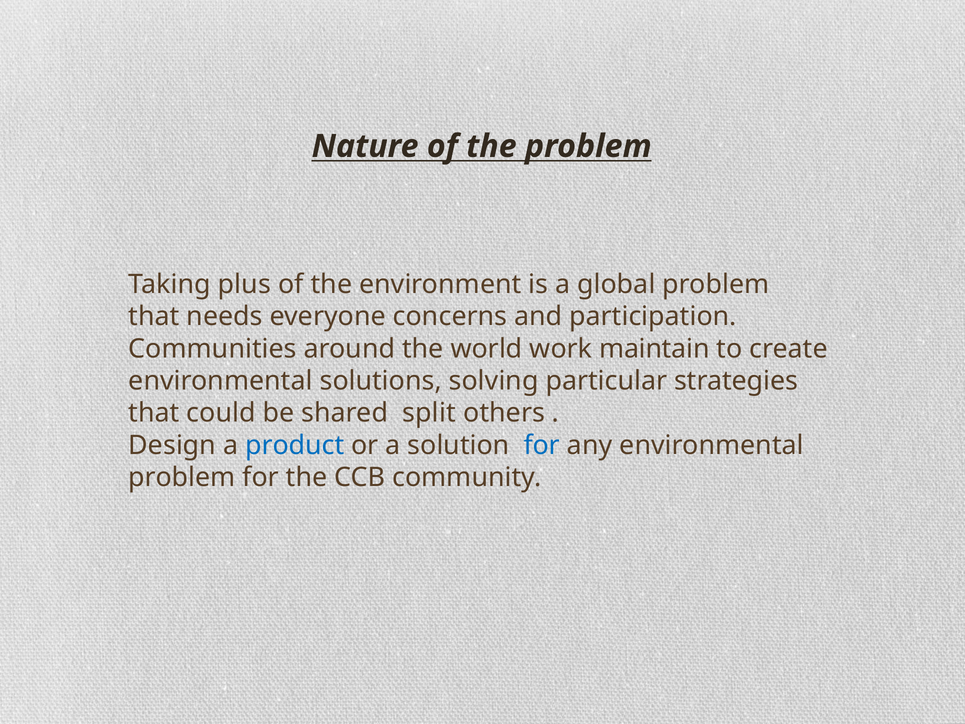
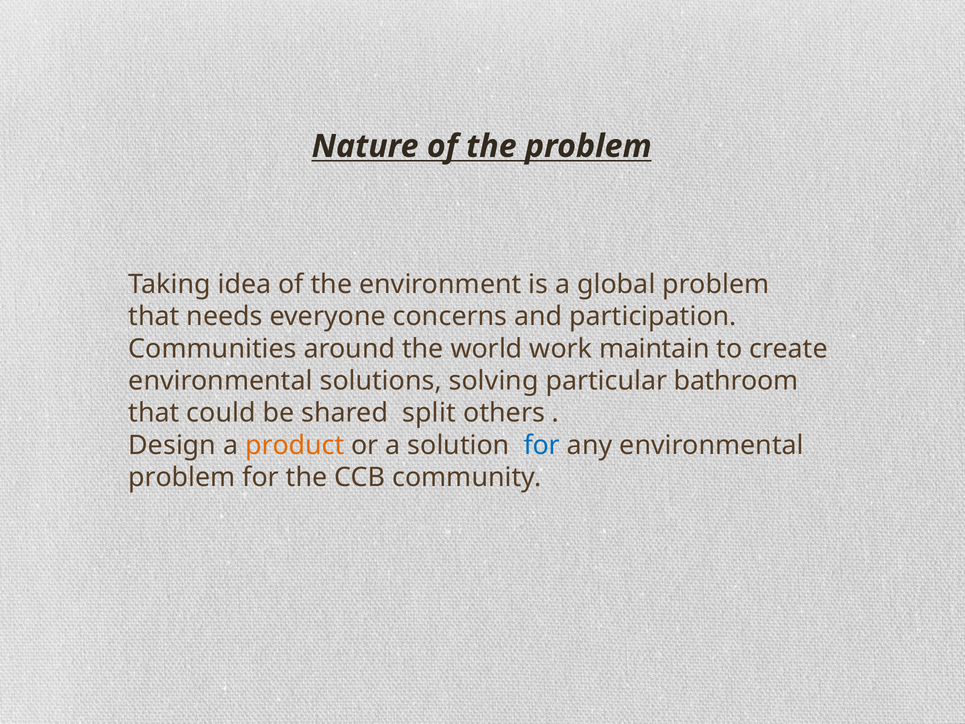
plus: plus -> idea (244, 284)
strategies: strategies -> bathroom (736, 381)
product colour: blue -> orange (295, 445)
